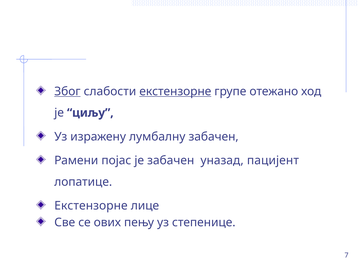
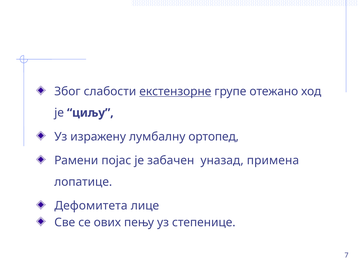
Због underline: present -> none (67, 92)
лумбалну забачен: забачен -> ортопед (214, 137)
пацијент: пацијент -> примена (273, 161)
Екстензорне: Екстензорне -> Дефомитета (91, 206)
